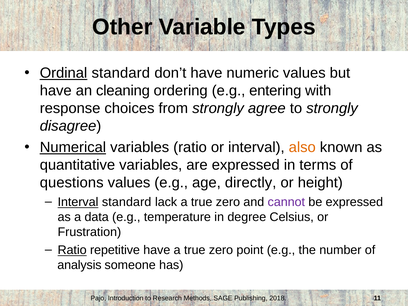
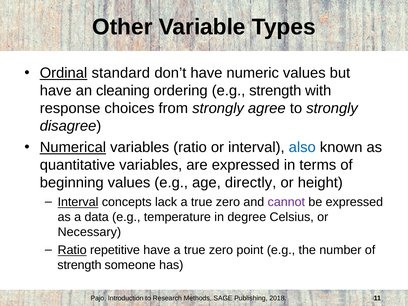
e.g entering: entering -> strength (275, 91)
also colour: orange -> blue (302, 147)
questions: questions -> beginning (72, 183)
Interval standard: standard -> concepts (127, 202)
Frustration: Frustration -> Necessary (89, 232)
analysis: analysis -> strength (79, 265)
